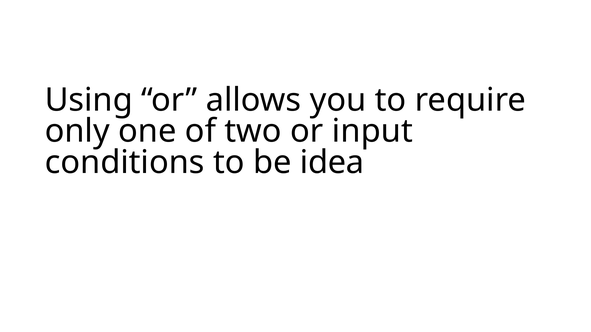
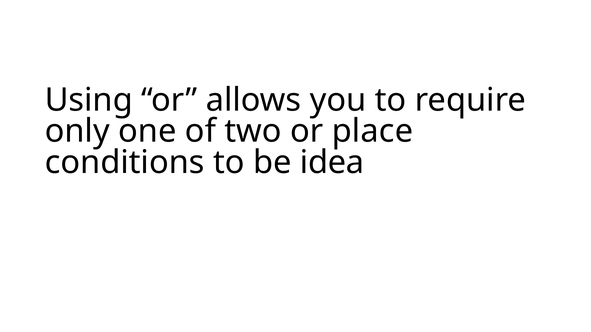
input: input -> place (372, 131)
